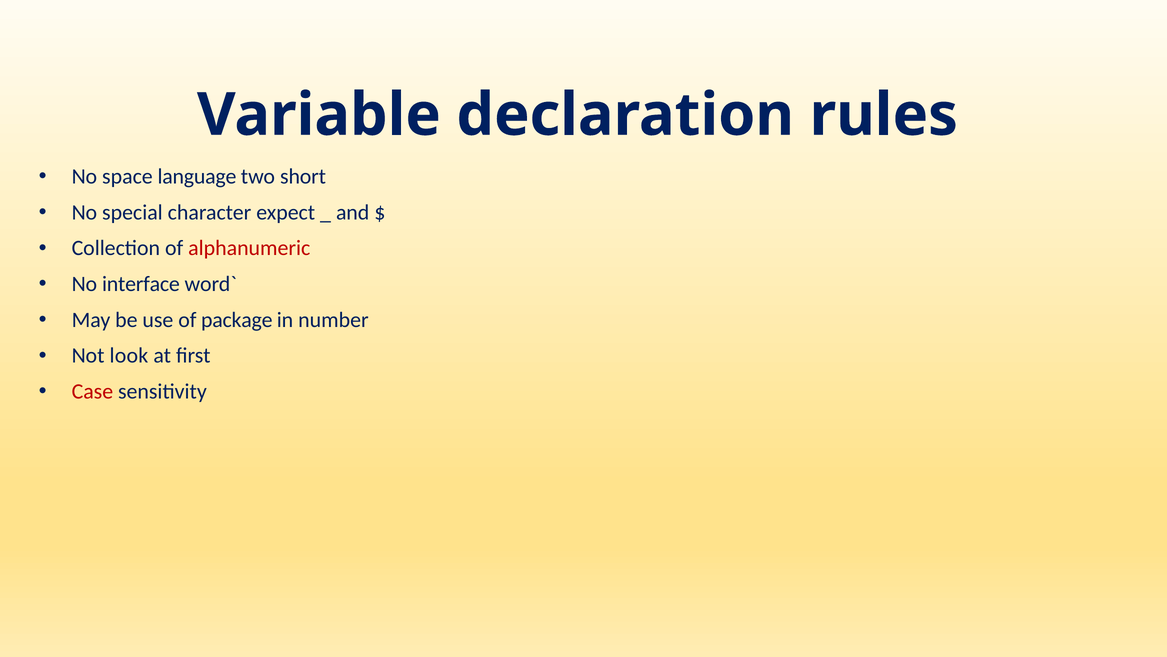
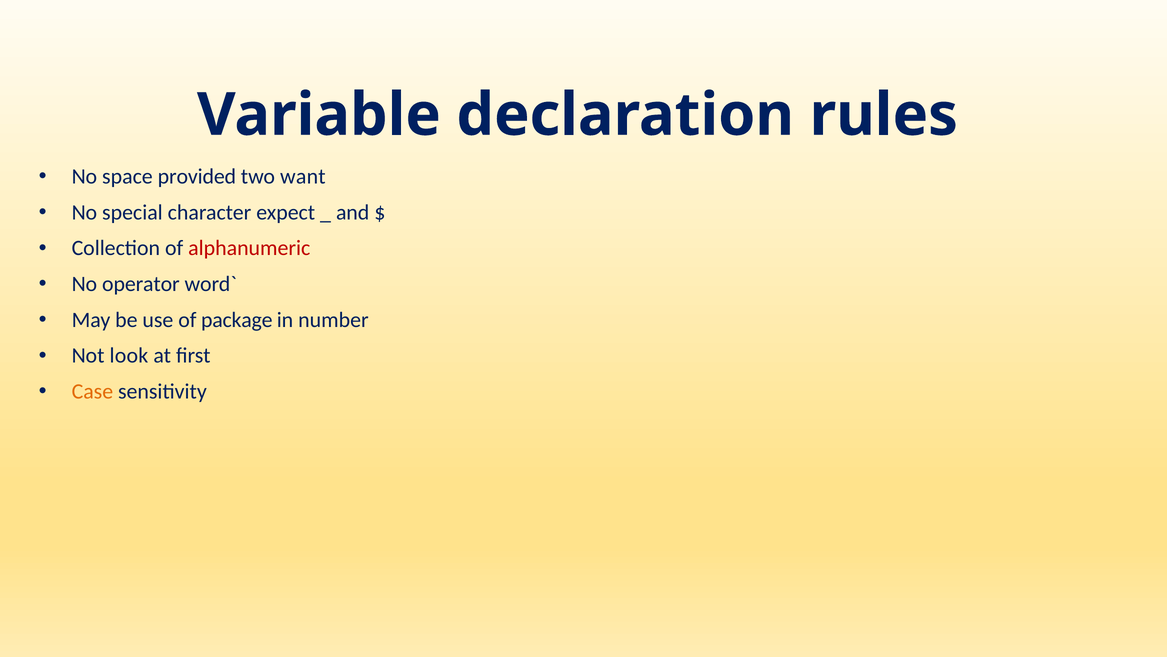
language: language -> provided (197, 176)
short: short -> want (303, 176)
interface: interface -> operator (141, 284)
Case colour: red -> orange (92, 391)
